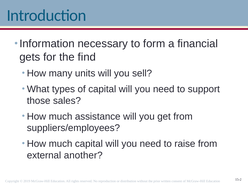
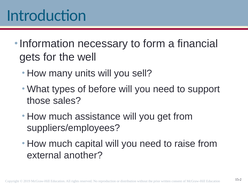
find: find -> well (87, 57)
of capital: capital -> before (102, 89)
